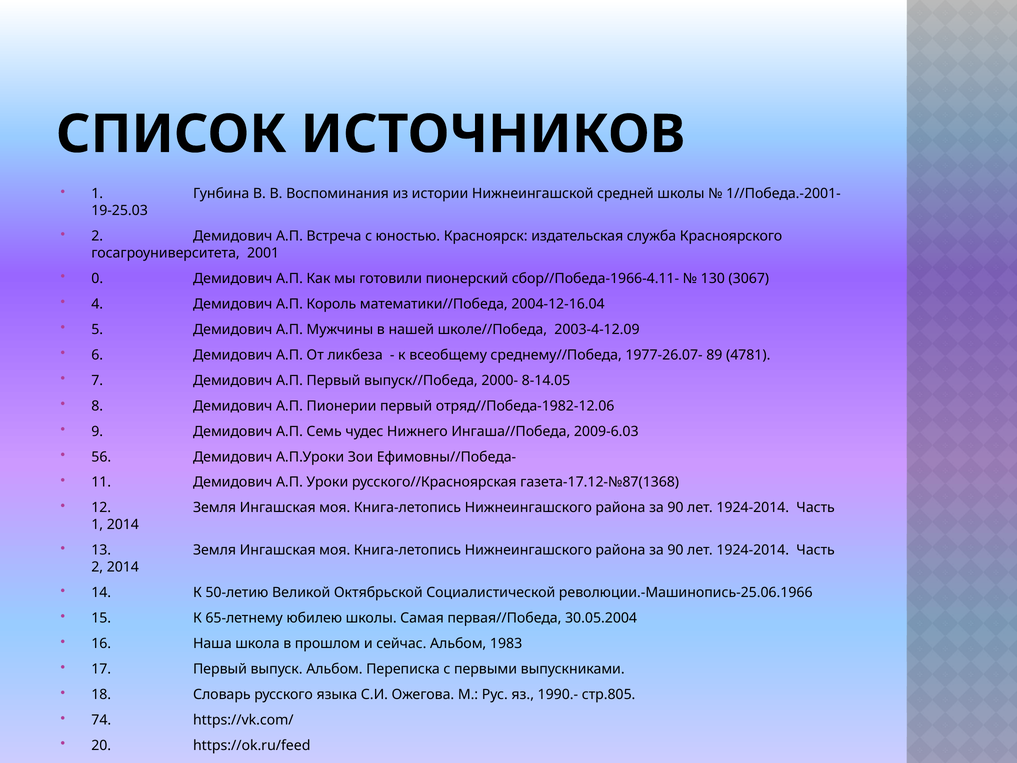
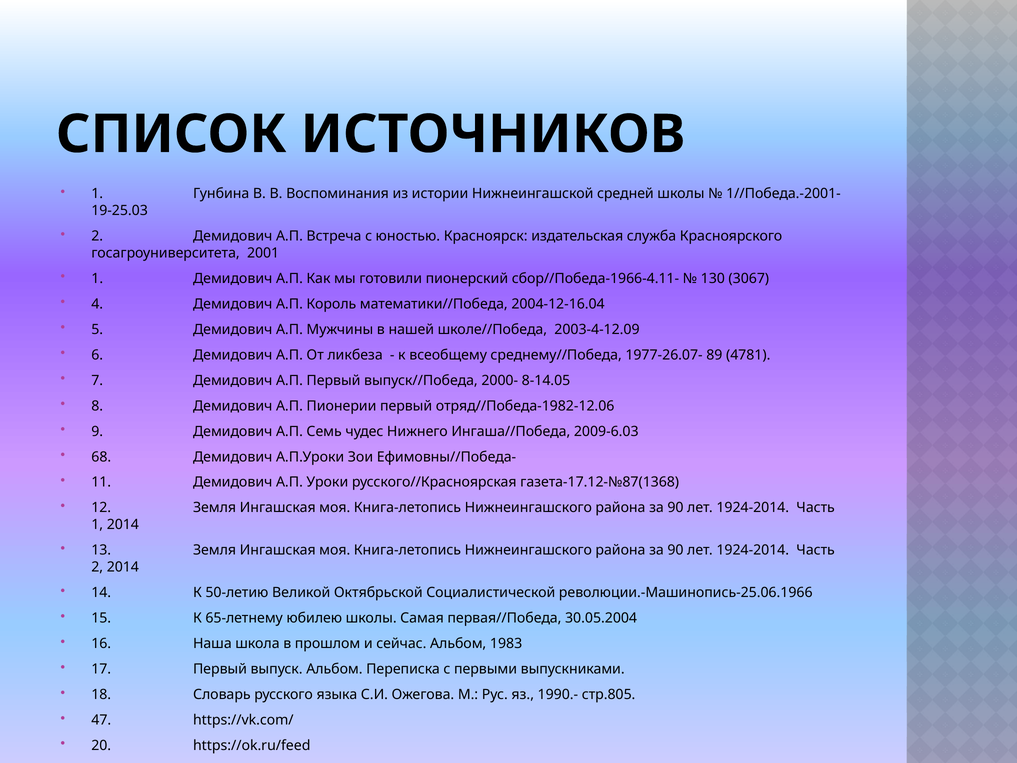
0: 0 -> 1 (97, 278)
56: 56 -> 68 (101, 457)
74: 74 -> 47 (101, 720)
